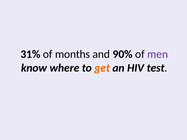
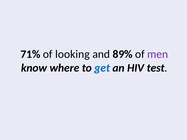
31%: 31% -> 71% (30, 54)
months: months -> looking (72, 54)
90%: 90% -> 89% (123, 54)
get colour: orange -> blue (102, 68)
